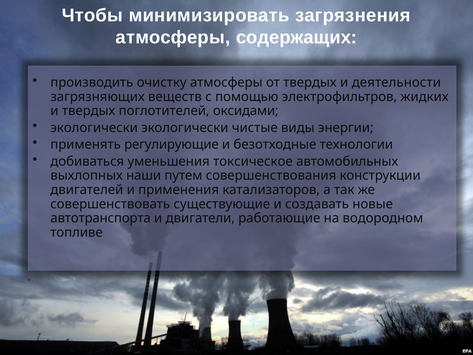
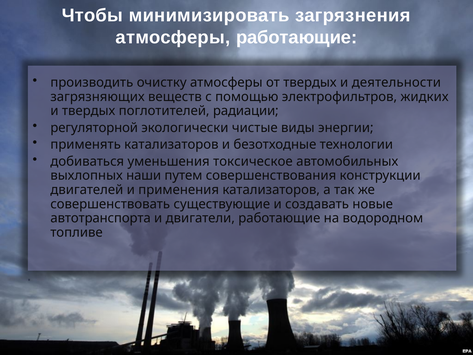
атмосферы содержащих: содержащих -> работающие (297, 37)
оксидами: оксидами -> радиации (246, 111)
экологически: экологически -> регуляторной (94, 128)
применять регулирующие: регулирующие -> катализаторов (171, 144)
